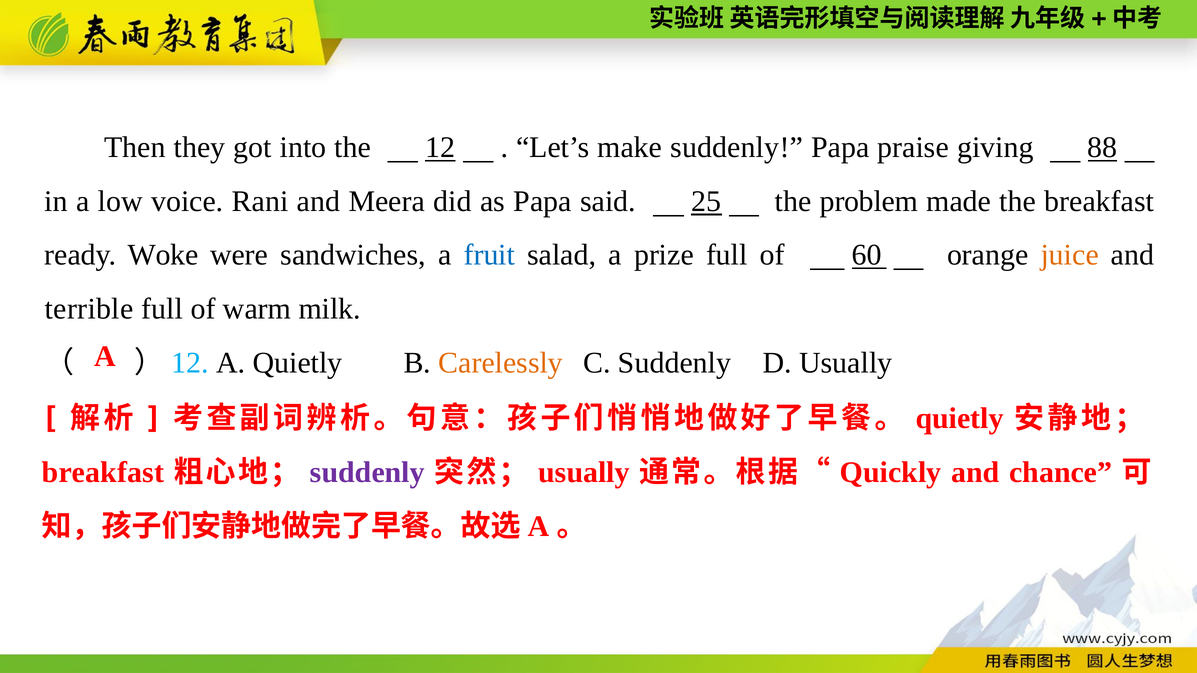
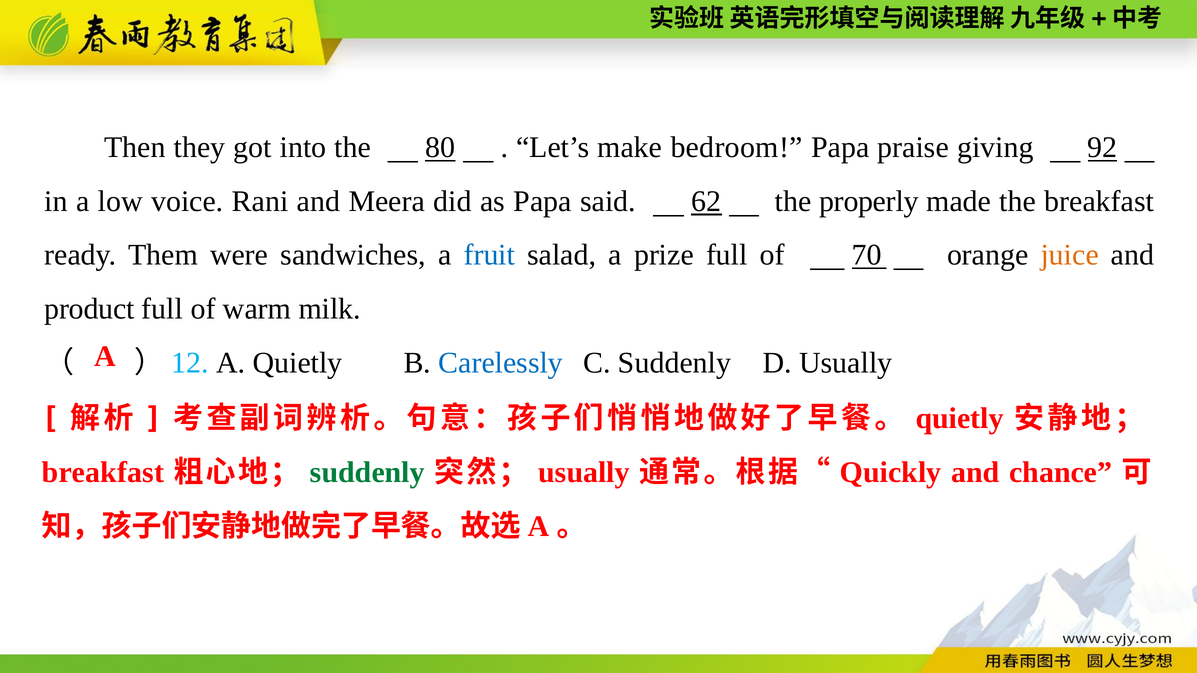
12: 12 -> 80 (440, 147)
make suddenly: suddenly -> bedroom (737, 147)
88: 88 -> 92 (1102, 147)
25: 25 -> 62 (706, 201)
problem: problem -> properly (869, 201)
Woke: Woke -> Them (163, 255)
60: 60 -> 70 (867, 255)
terrible: terrible -> product (89, 309)
Carelessly colour: orange -> blue (501, 363)
suddenly colour: purple -> green (367, 473)
